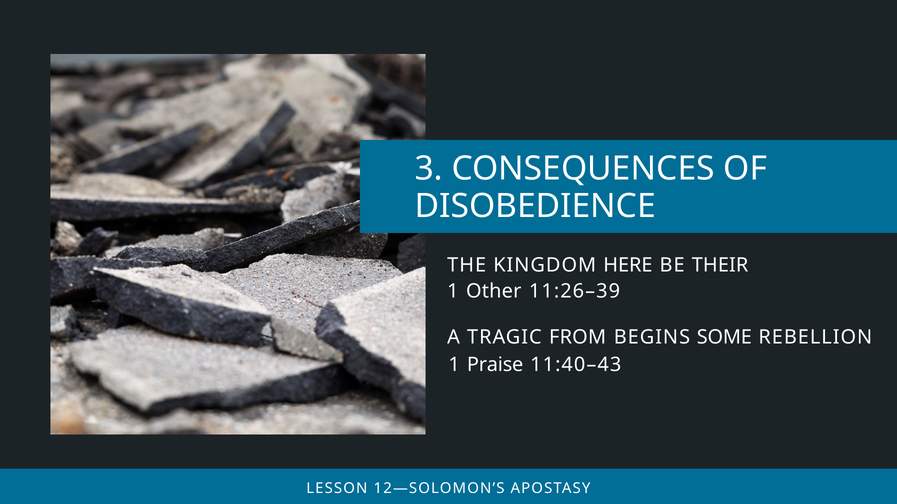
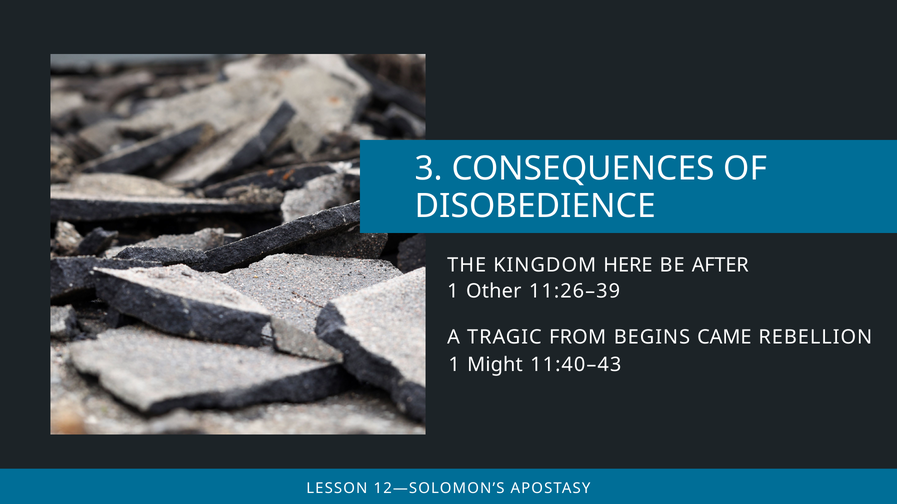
THEIR: THEIR -> AFTER (720, 266)
SOME: SOME -> CAME (724, 338)
Praise: Praise -> Might (495, 365)
